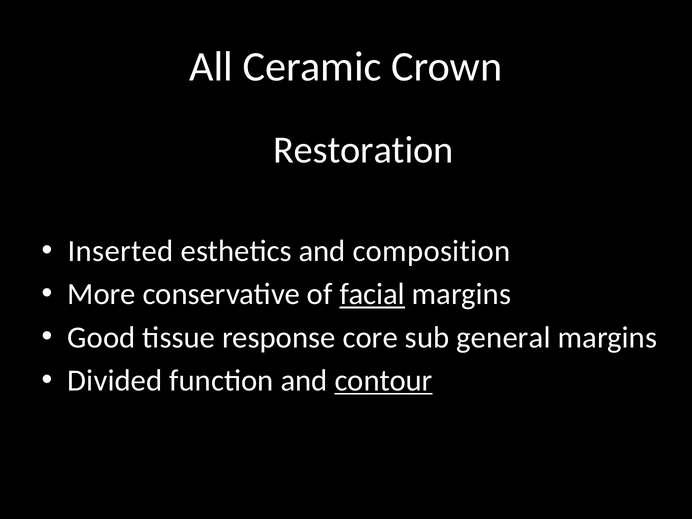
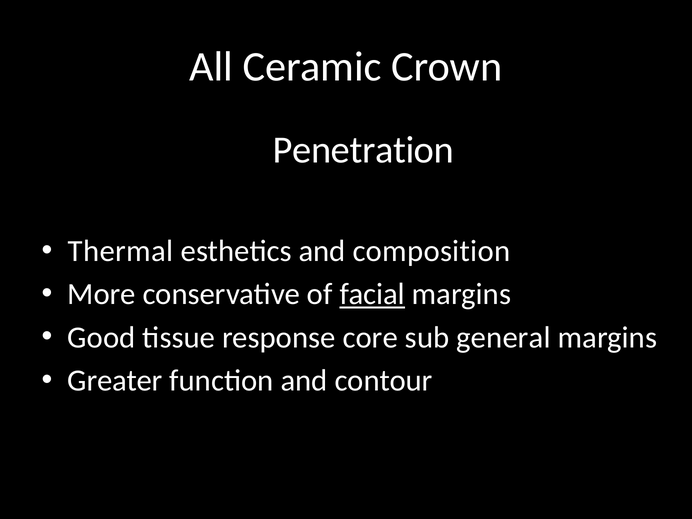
Restoration: Restoration -> Penetration (363, 150)
Inserted: Inserted -> Thermal (121, 251)
Divided: Divided -> Greater (115, 381)
contour underline: present -> none (384, 381)
